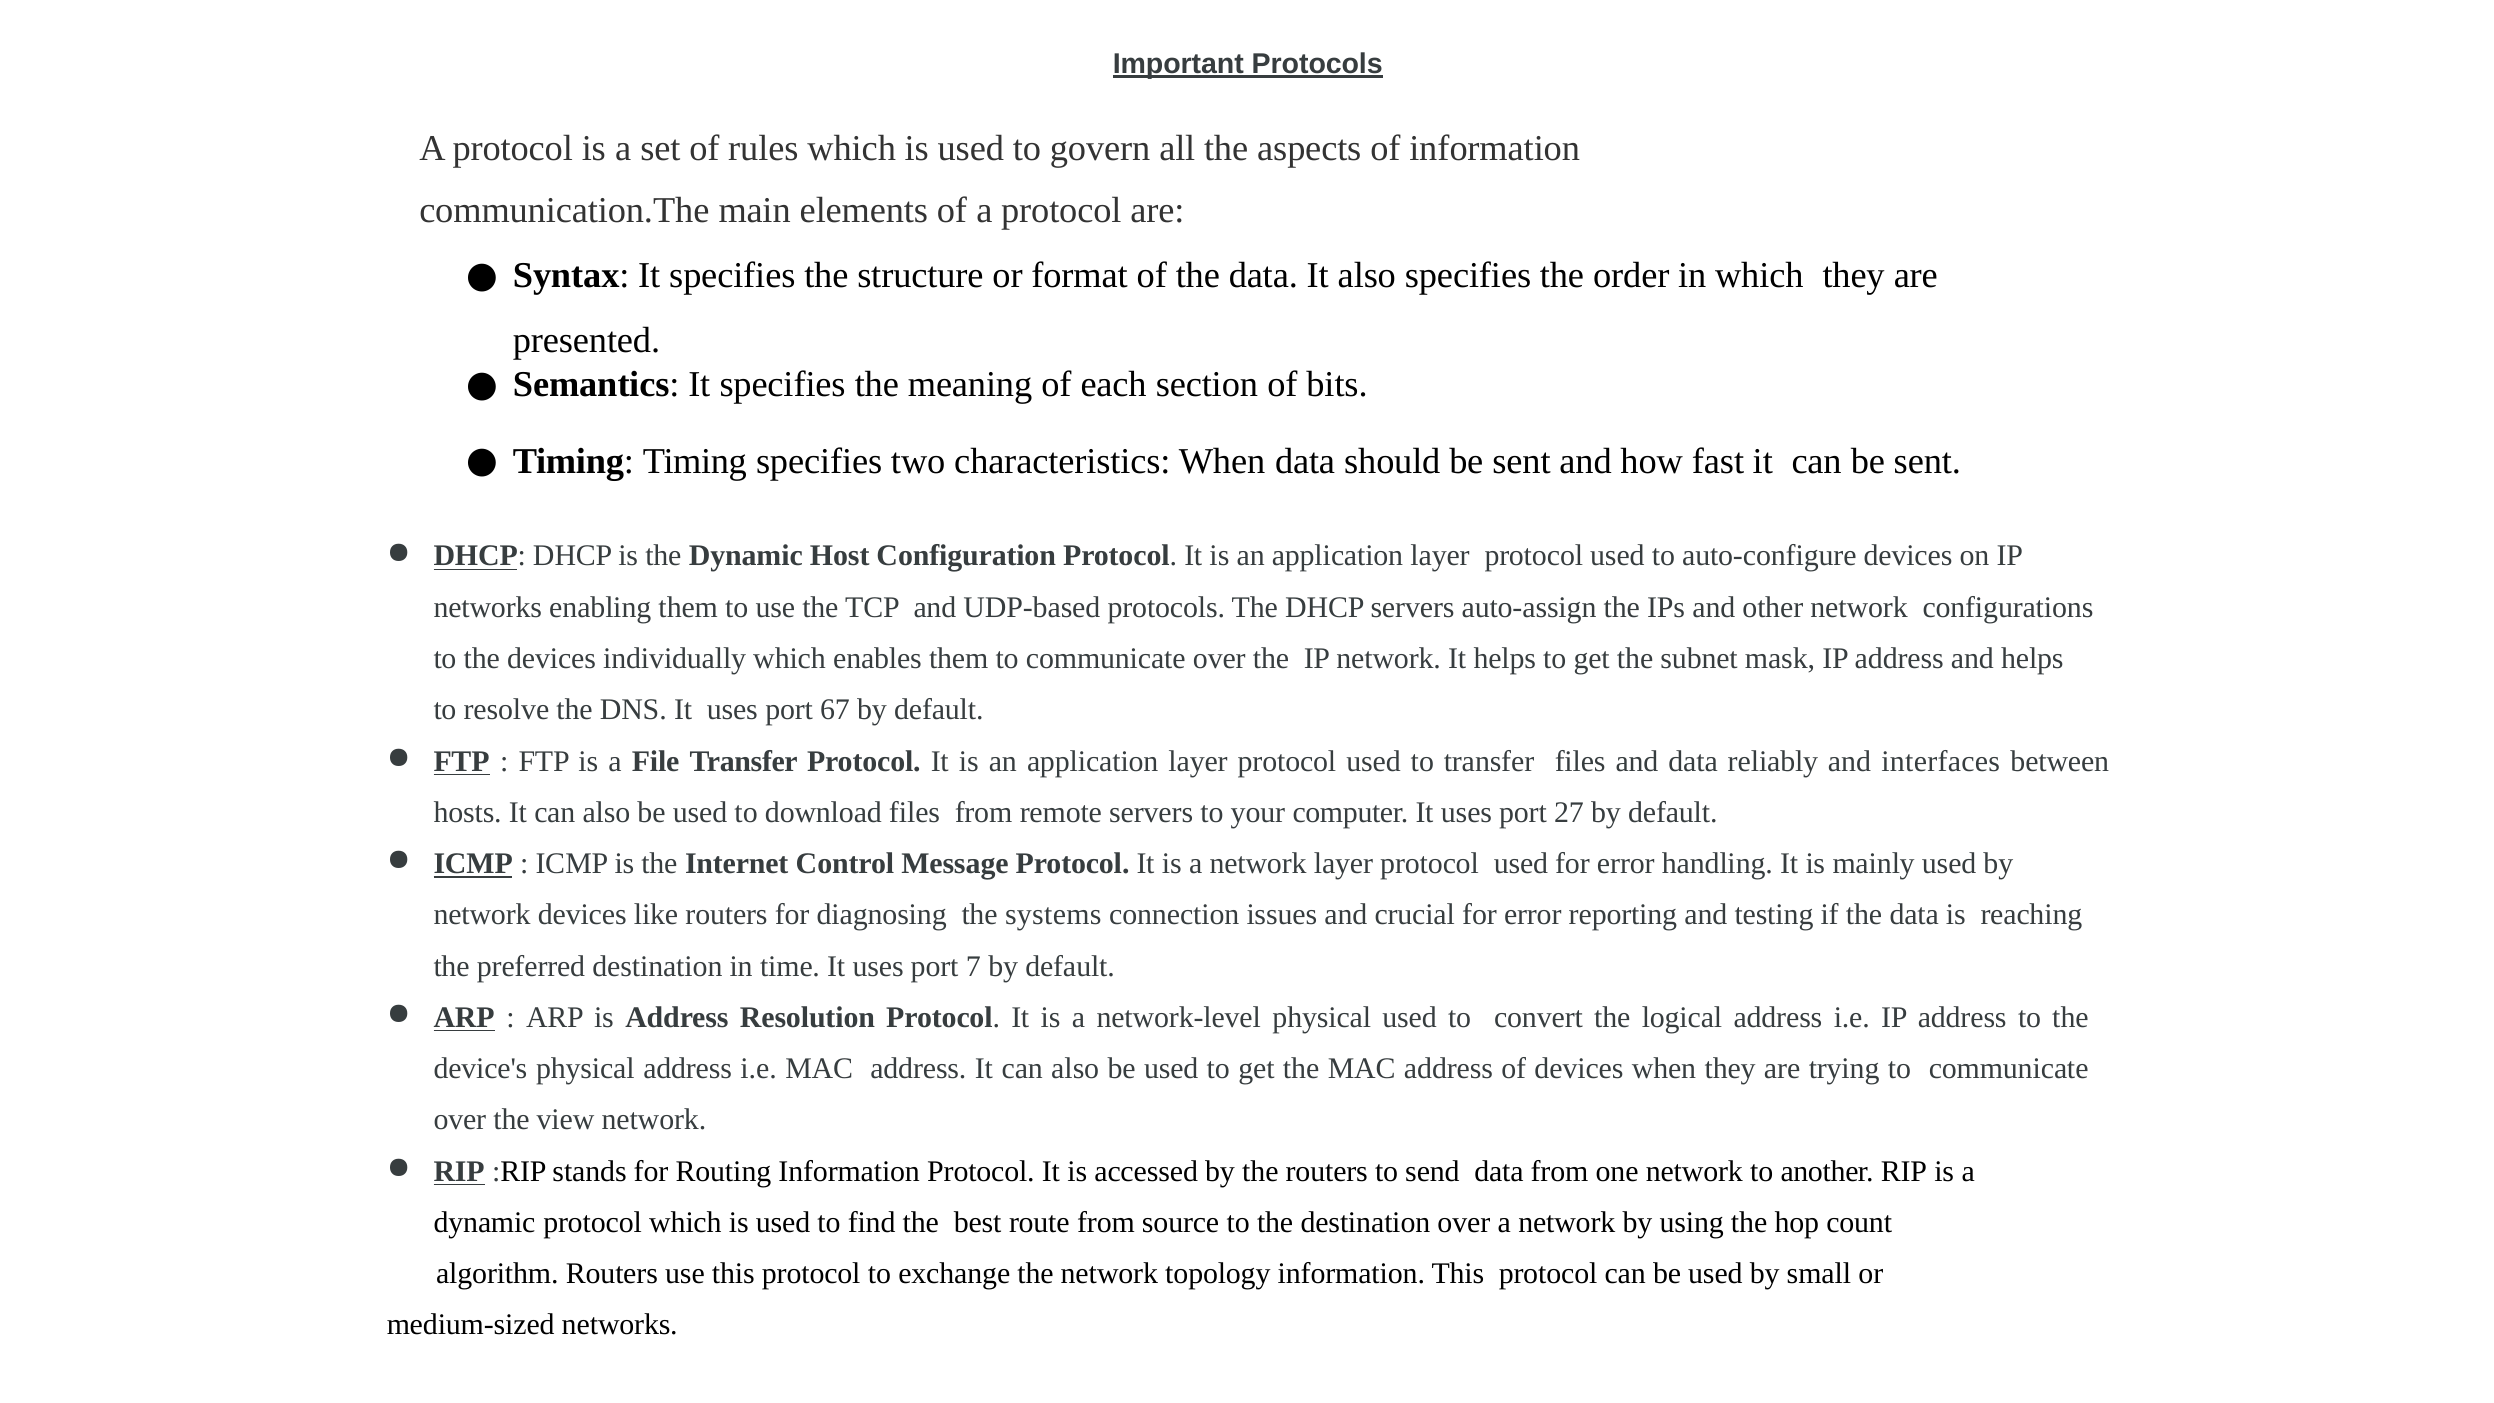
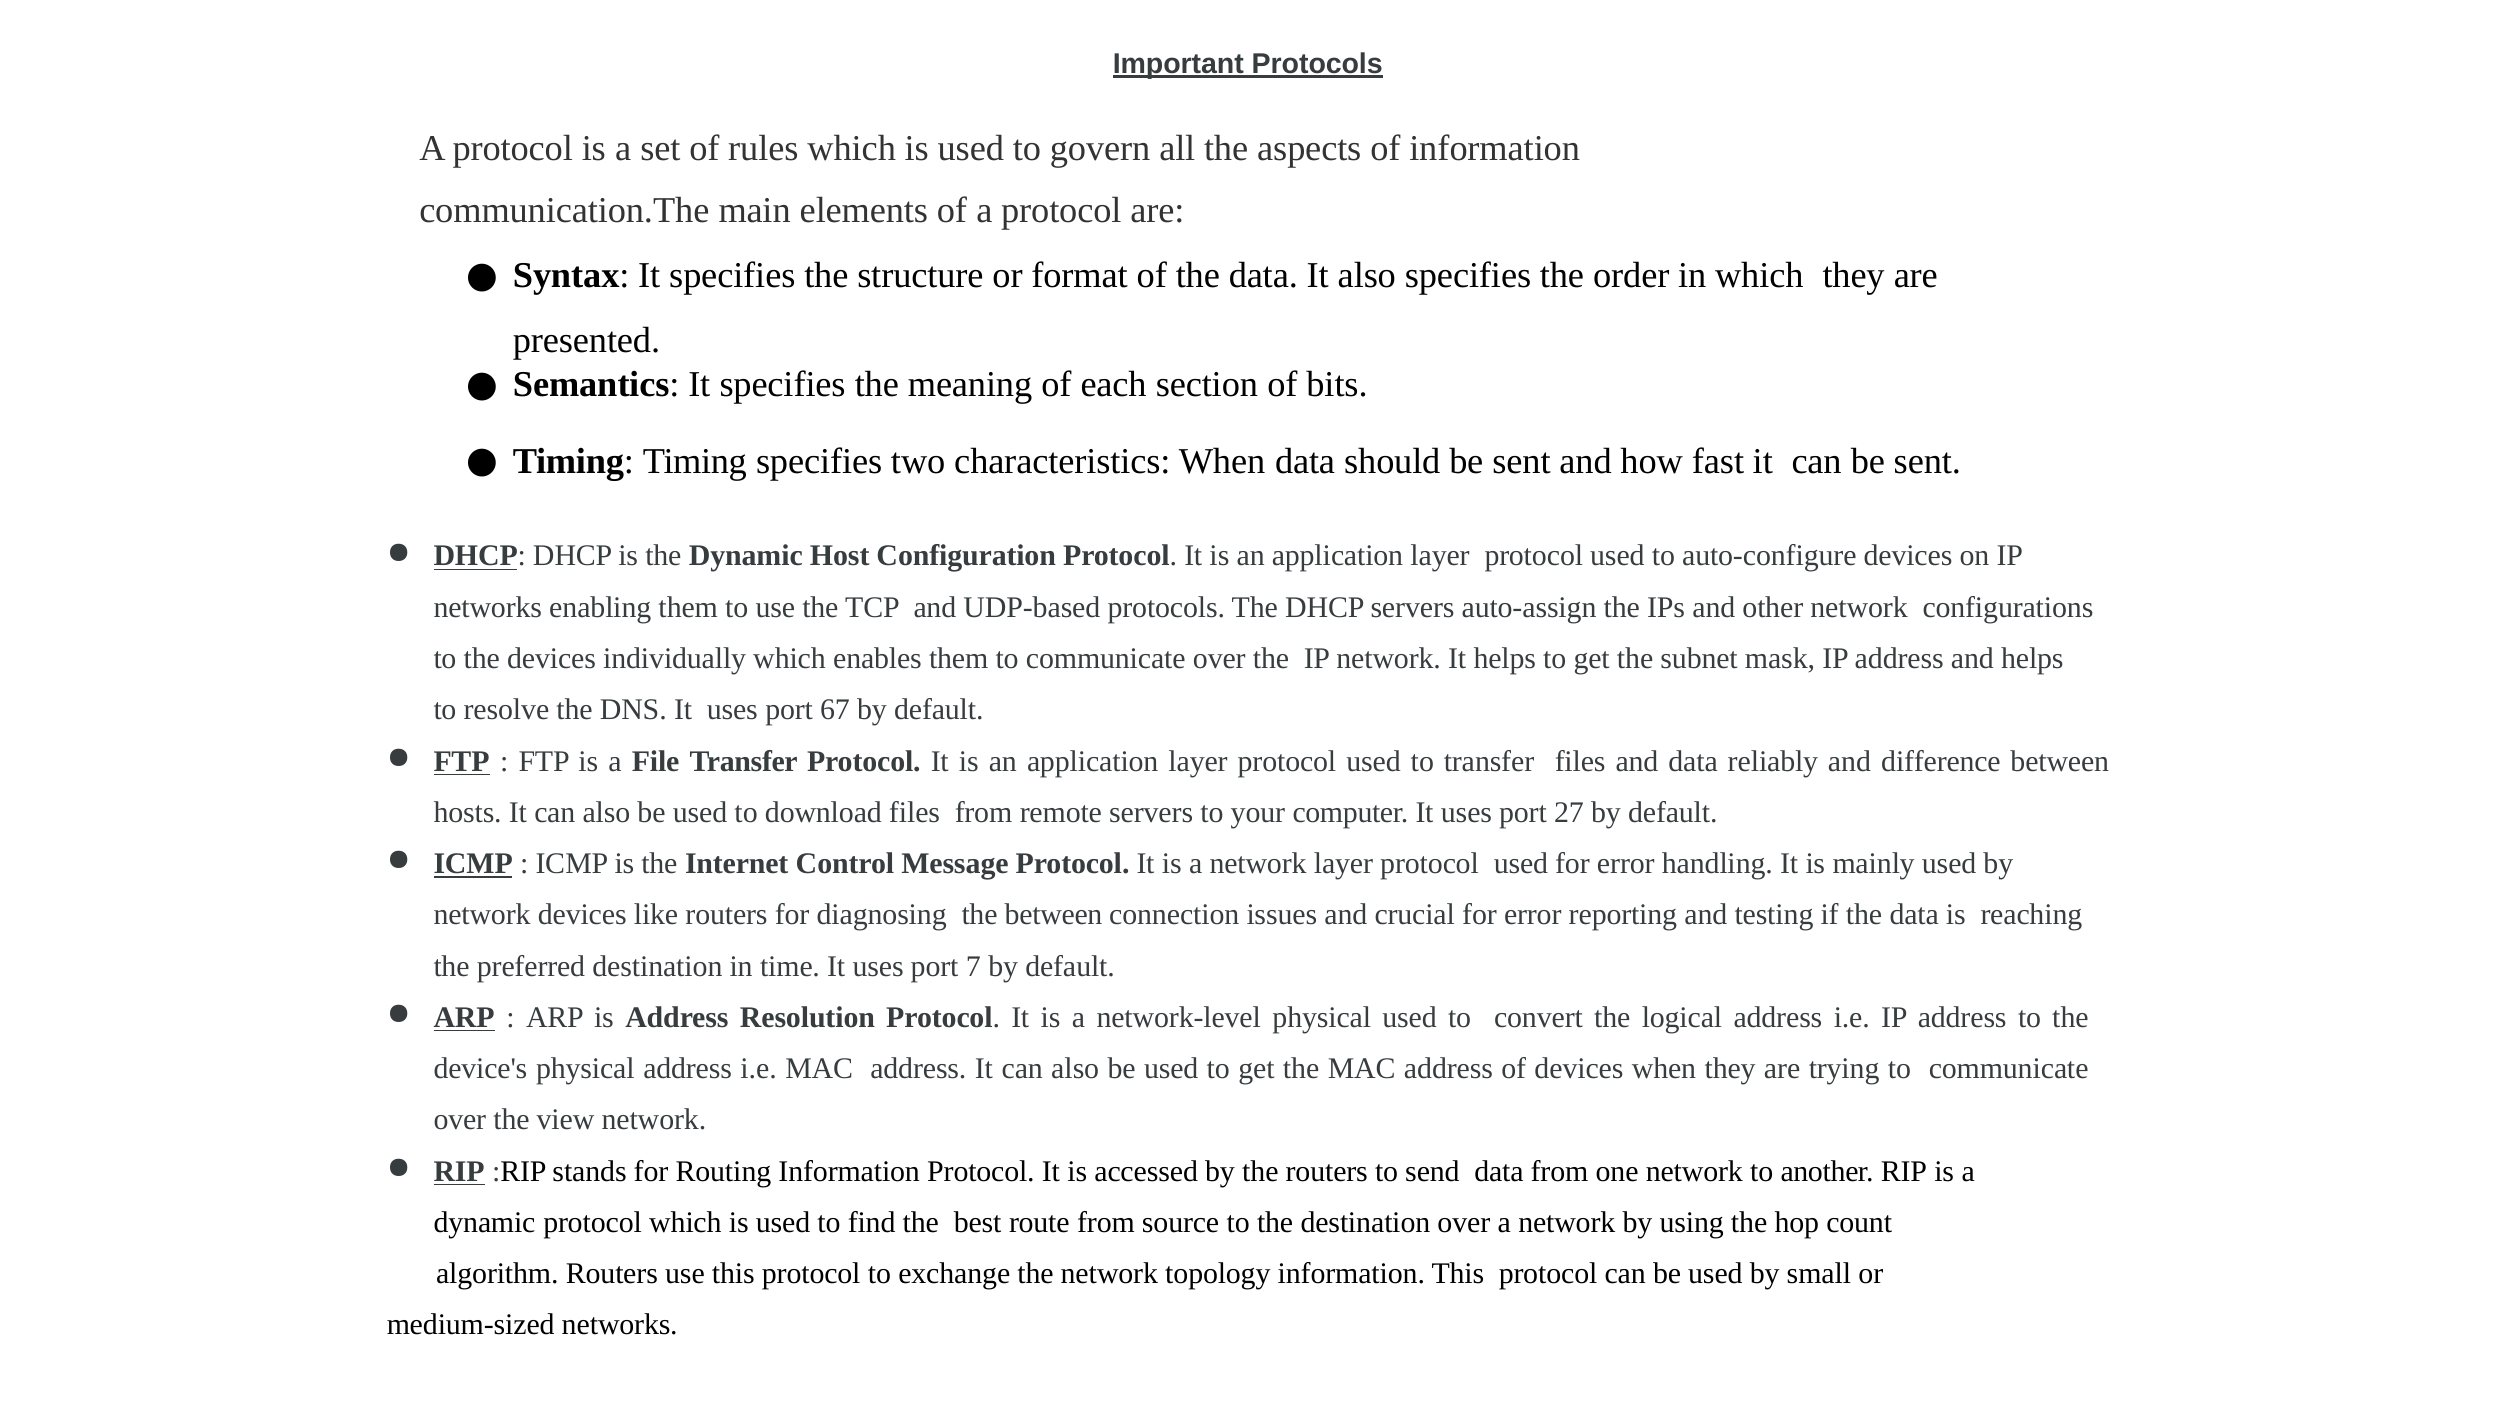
interfaces: interfaces -> difference (1941, 761)
the systems: systems -> between (1054, 915)
